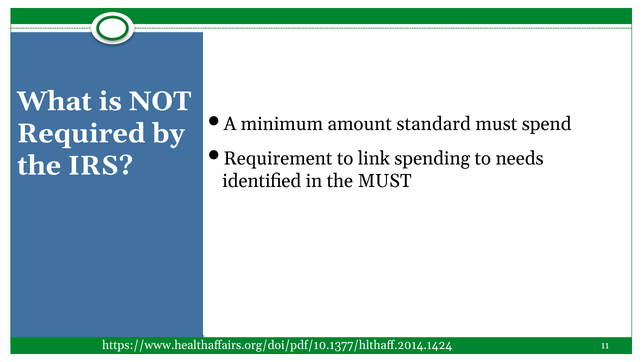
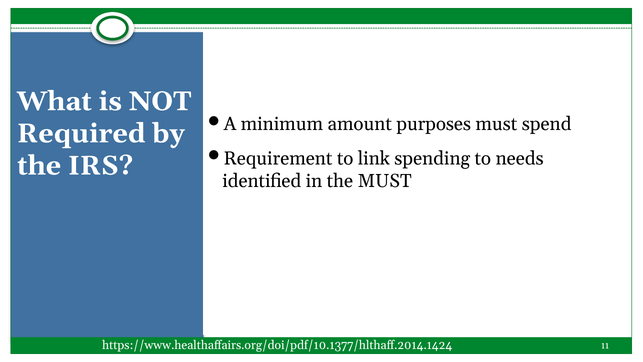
standard: standard -> purposes (434, 124)
